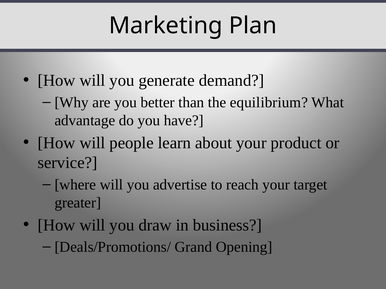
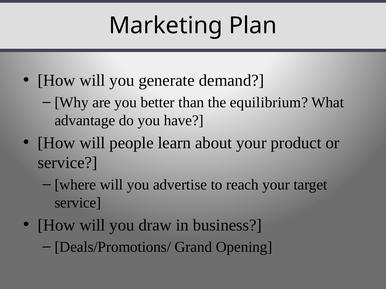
greater: greater -> service (78, 203)
